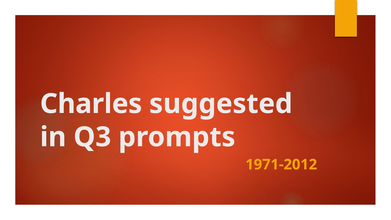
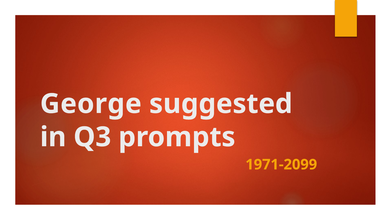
Charles: Charles -> George (91, 104)
1971-2012: 1971-2012 -> 1971-2099 (281, 165)
